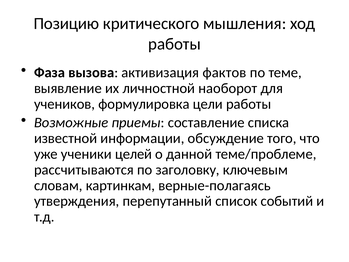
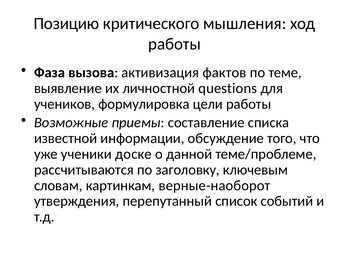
наоборот: наоборот -> questions (228, 88)
целей: целей -> доске (133, 154)
верные-полагаясь: верные-полагаясь -> верные-наоборот (214, 185)
